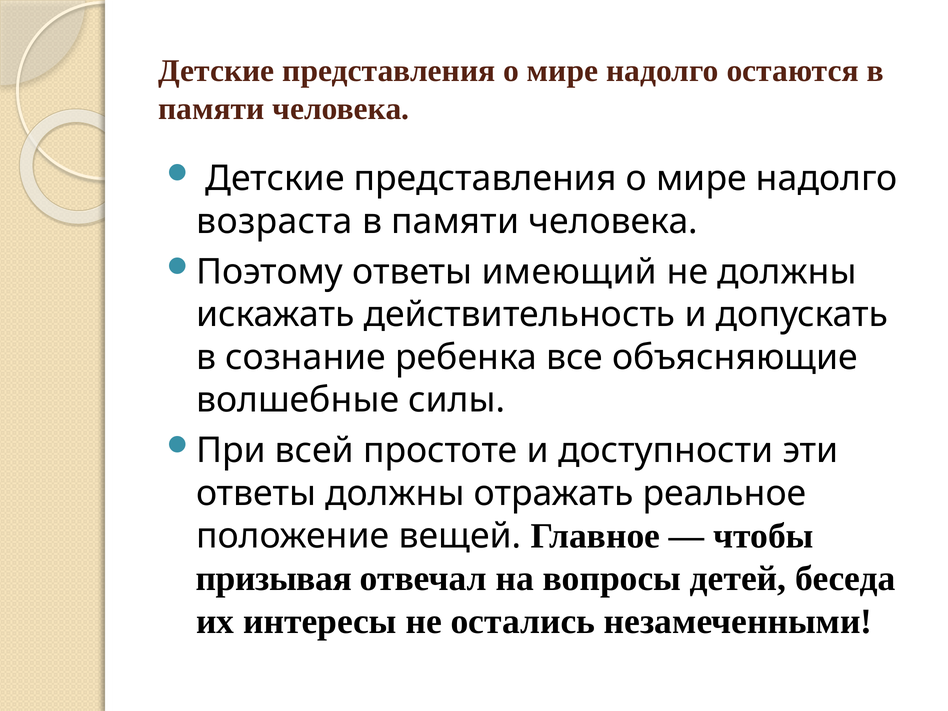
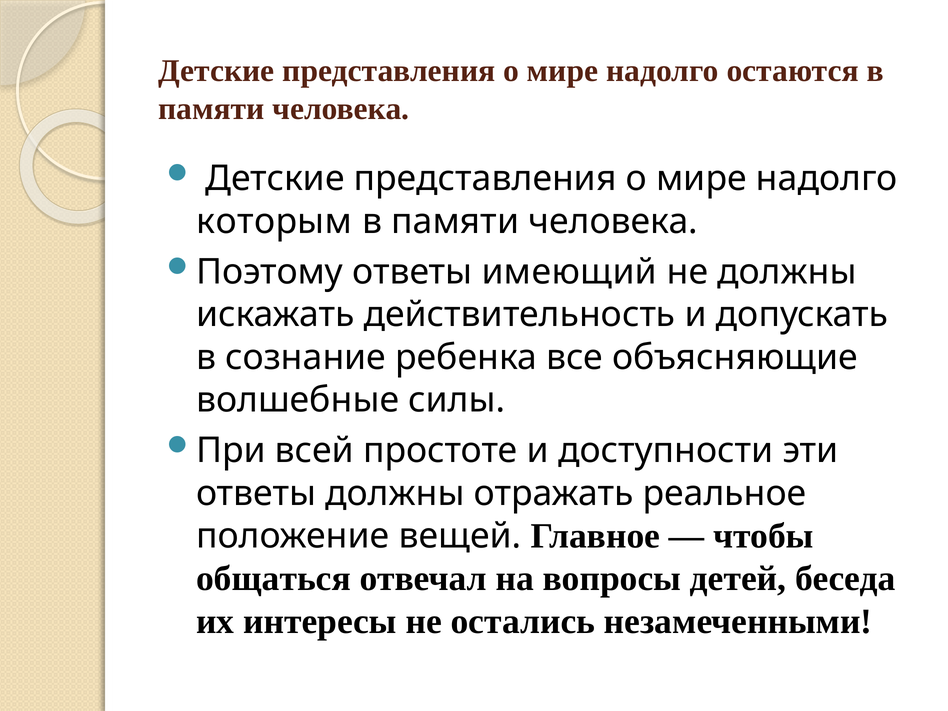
возраста: возраста -> которым (274, 221)
призывая: призывая -> общаться (274, 579)
